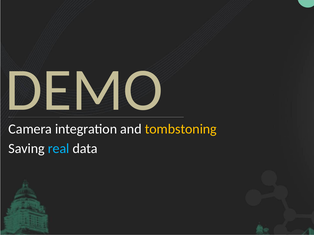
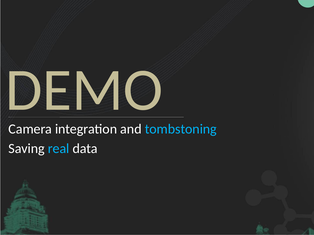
tombstoning colour: yellow -> light blue (181, 129)
